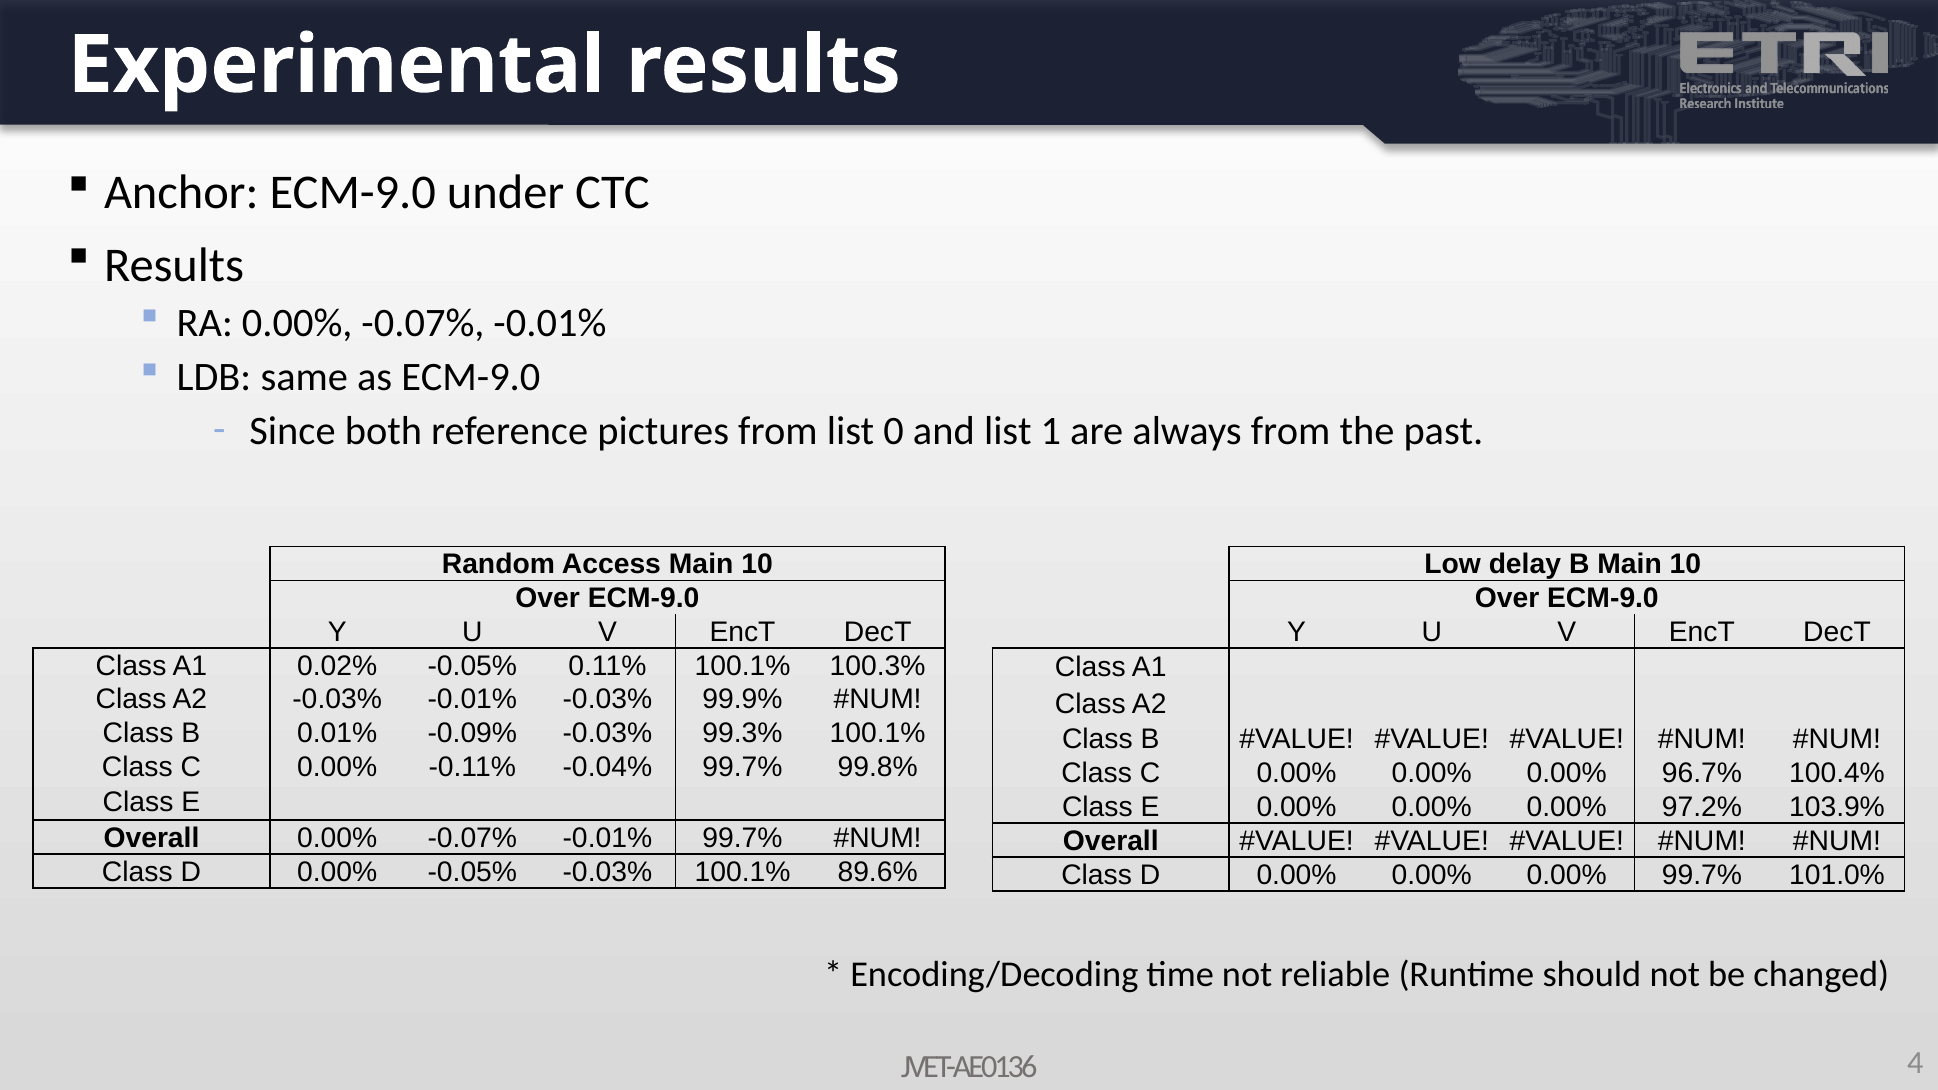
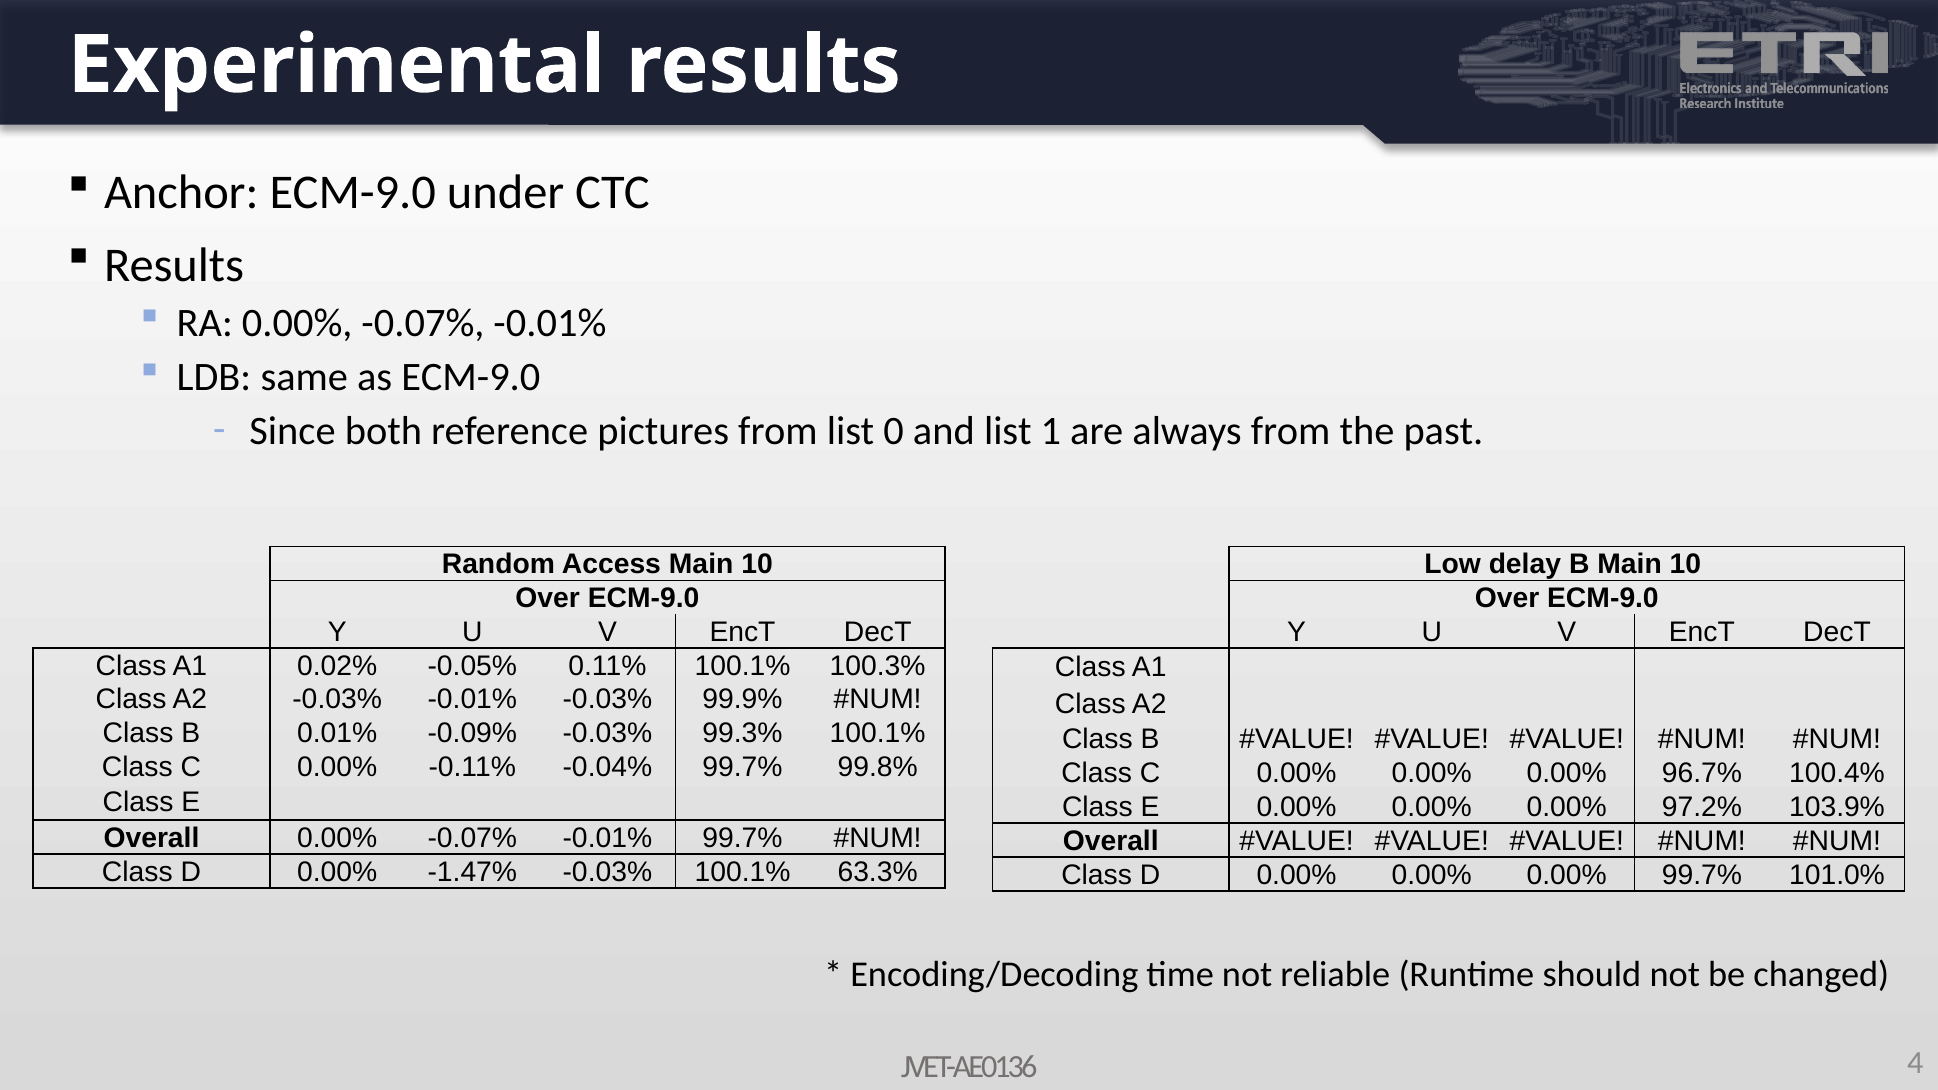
0.00% -0.05%: -0.05% -> -1.47% (472, 872)
89.6%: 89.6% -> 63.3% (878, 872)
